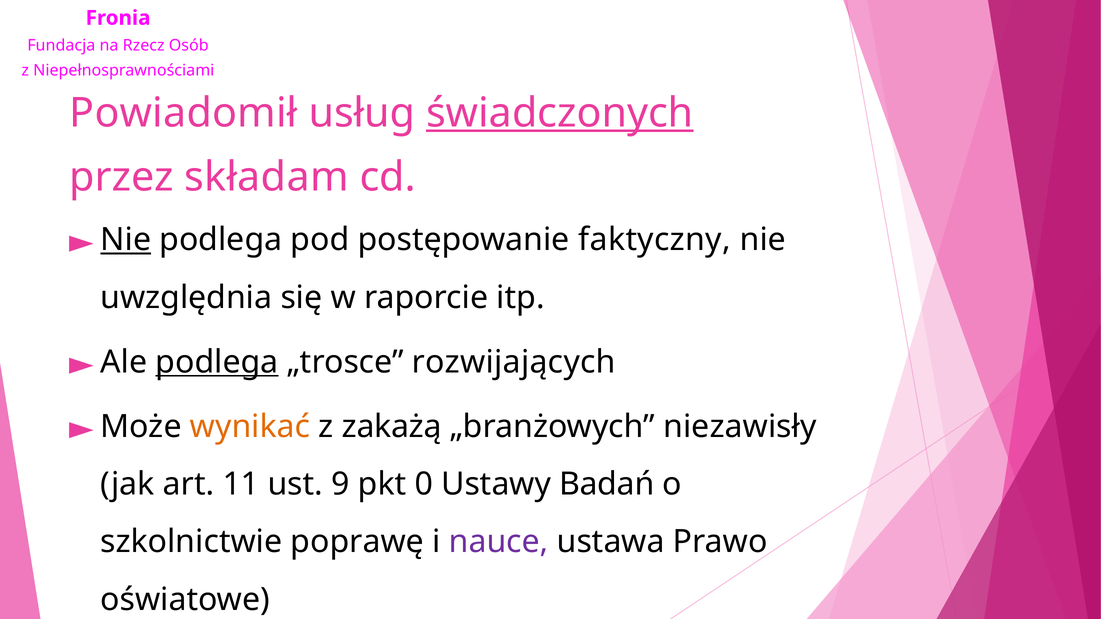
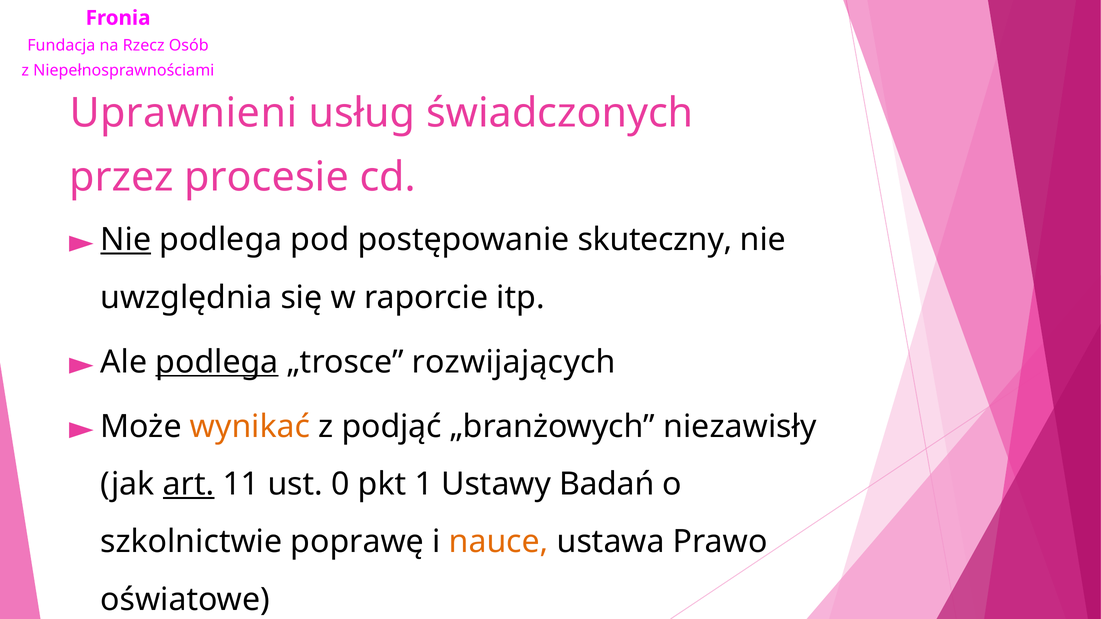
Powiadomił: Powiadomił -> Uprawnieni (183, 113)
świadczonych underline: present -> none (560, 113)
składam: składam -> procesie (267, 177)
faktyczny: faktyczny -> skuteczny (655, 240)
zakażą: zakażą -> podjąć (392, 427)
art underline: none -> present (189, 484)
9: 9 -> 0 (340, 484)
0: 0 -> 1 (424, 484)
nauce colour: purple -> orange (499, 542)
